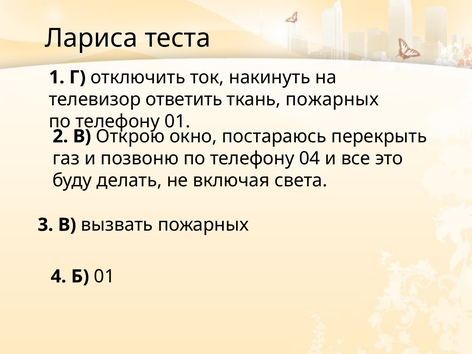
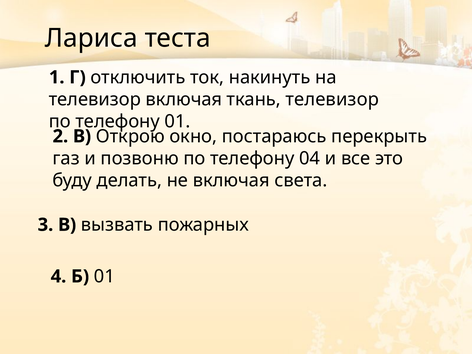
телевизор ответить: ответить -> включая (184, 99)
ткань пожарных: пожарных -> телевизор (332, 99)
